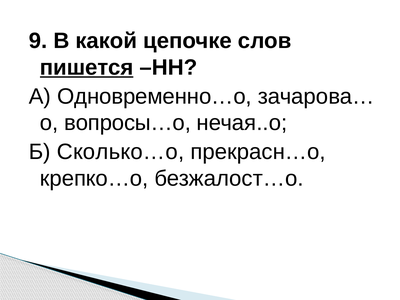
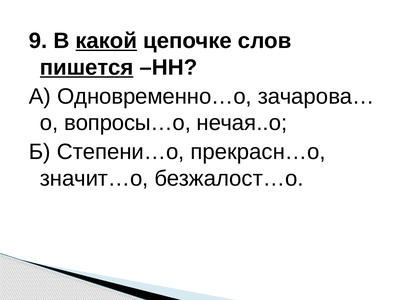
какой underline: none -> present (106, 41)
Сколько…о: Сколько…о -> Степени…о (121, 152)
крепко…о: крепко…о -> значит…о (94, 179)
